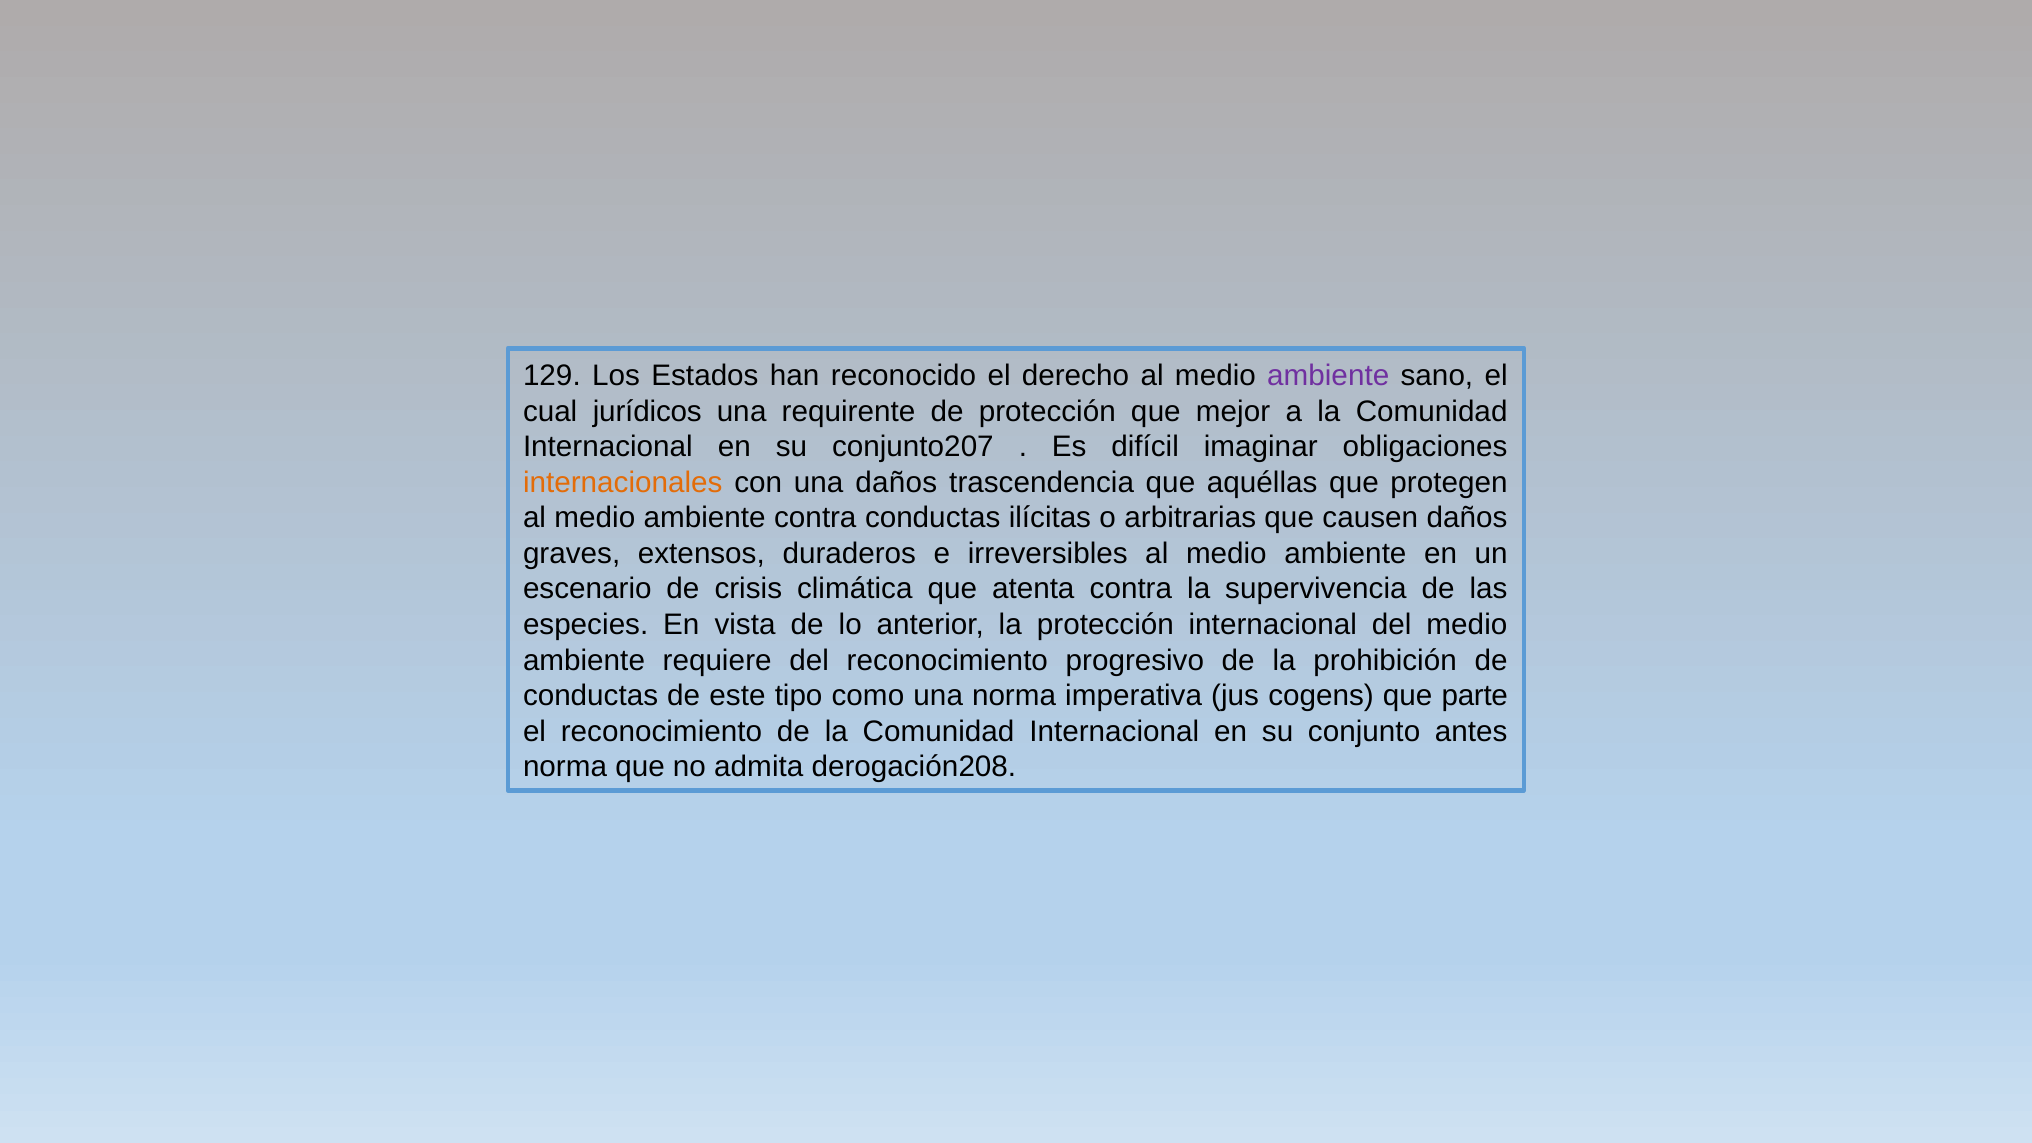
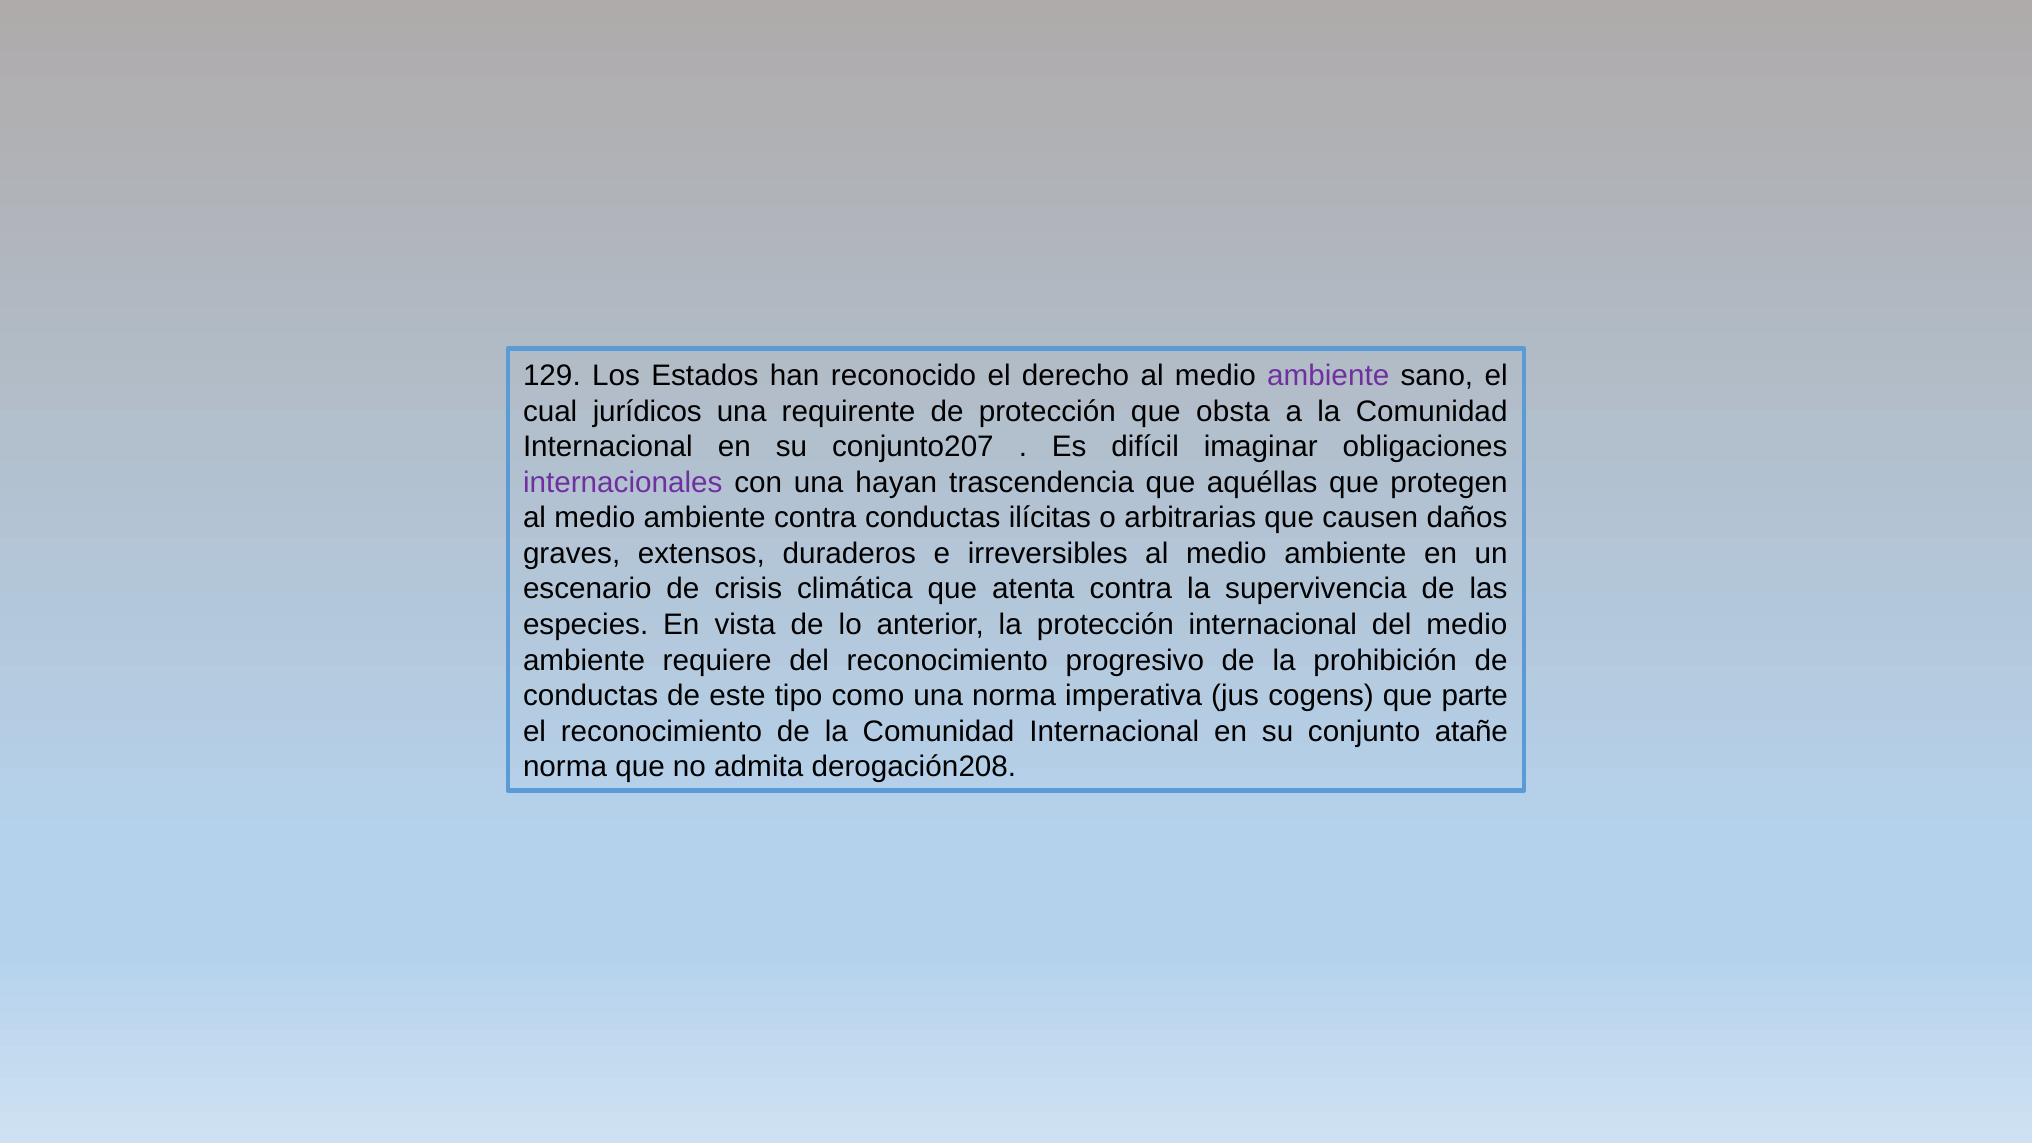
mejor: mejor -> obsta (1233, 411)
internacionales colour: orange -> purple (623, 482)
una daños: daños -> hayan (896, 482)
antes: antes -> atañe (1471, 731)
